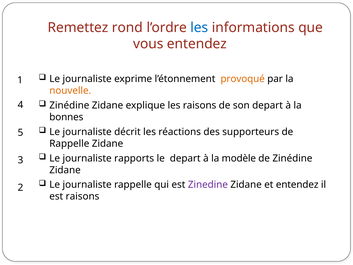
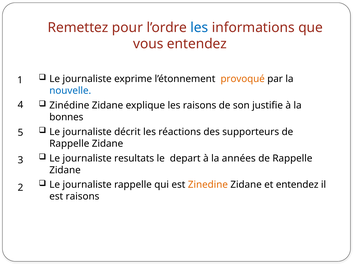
rond: rond -> pour (127, 27)
nouvelle colour: orange -> blue (70, 91)
son depart: depart -> justifie (268, 105)
rapports: rapports -> resultats (134, 158)
modèle: modèle -> années (239, 158)
Zinédine: Zinédine -> Rappelle (292, 158)
Zinedine colour: purple -> orange (208, 185)
